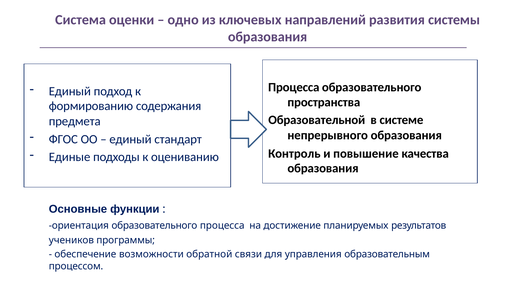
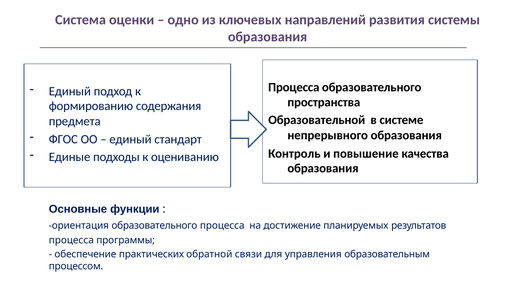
учеников: учеников -> процесса (71, 240)
возможности: возможности -> практических (151, 254)
